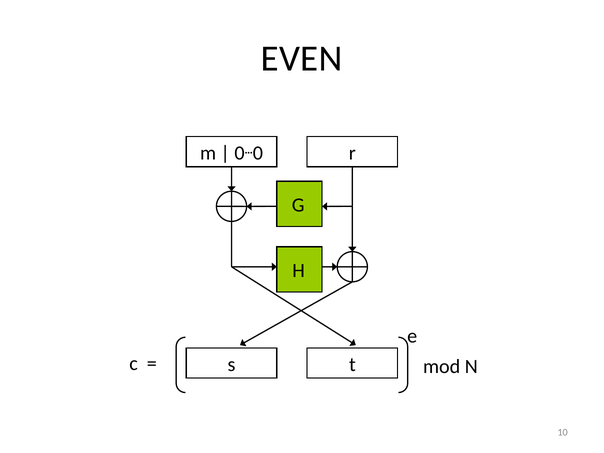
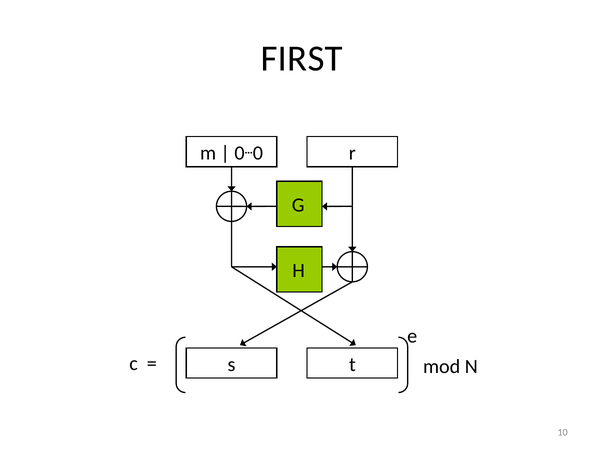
EVEN: EVEN -> FIRST (302, 58)
